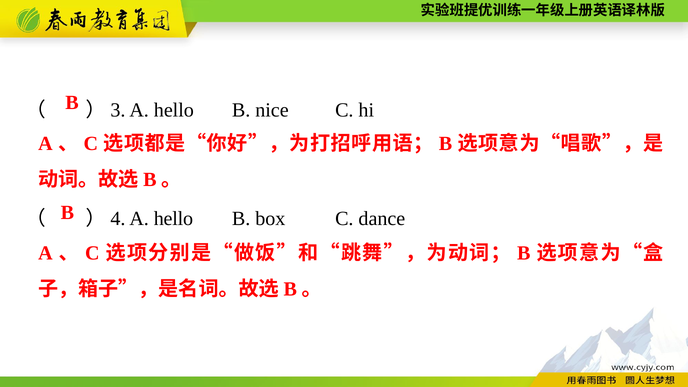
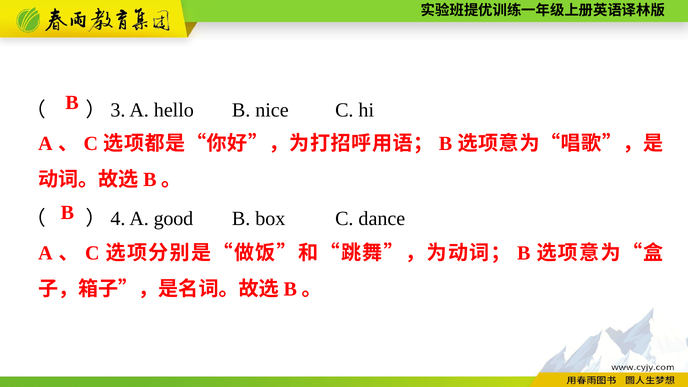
hello: hello -> good (173, 218)
